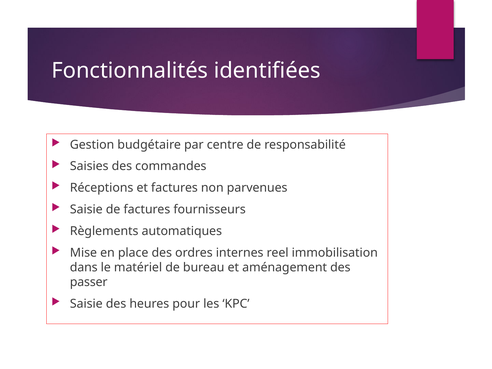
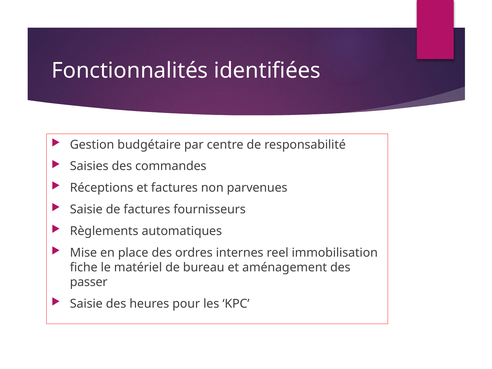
dans: dans -> fiche (84, 267)
